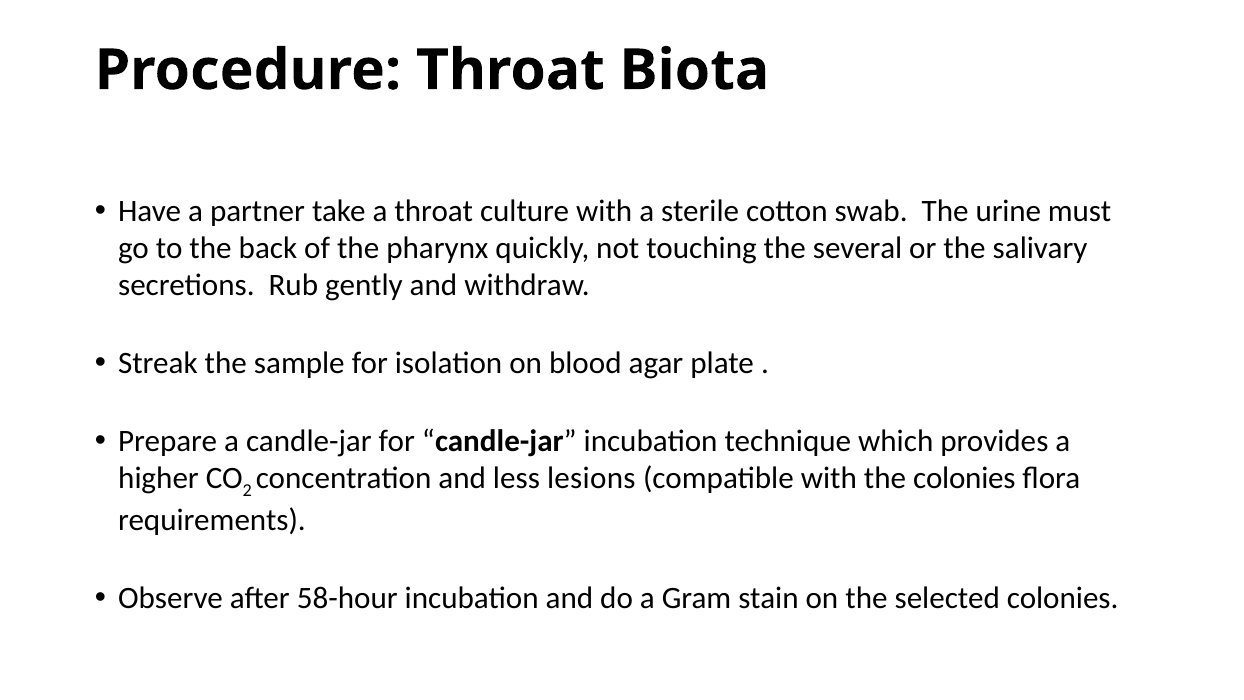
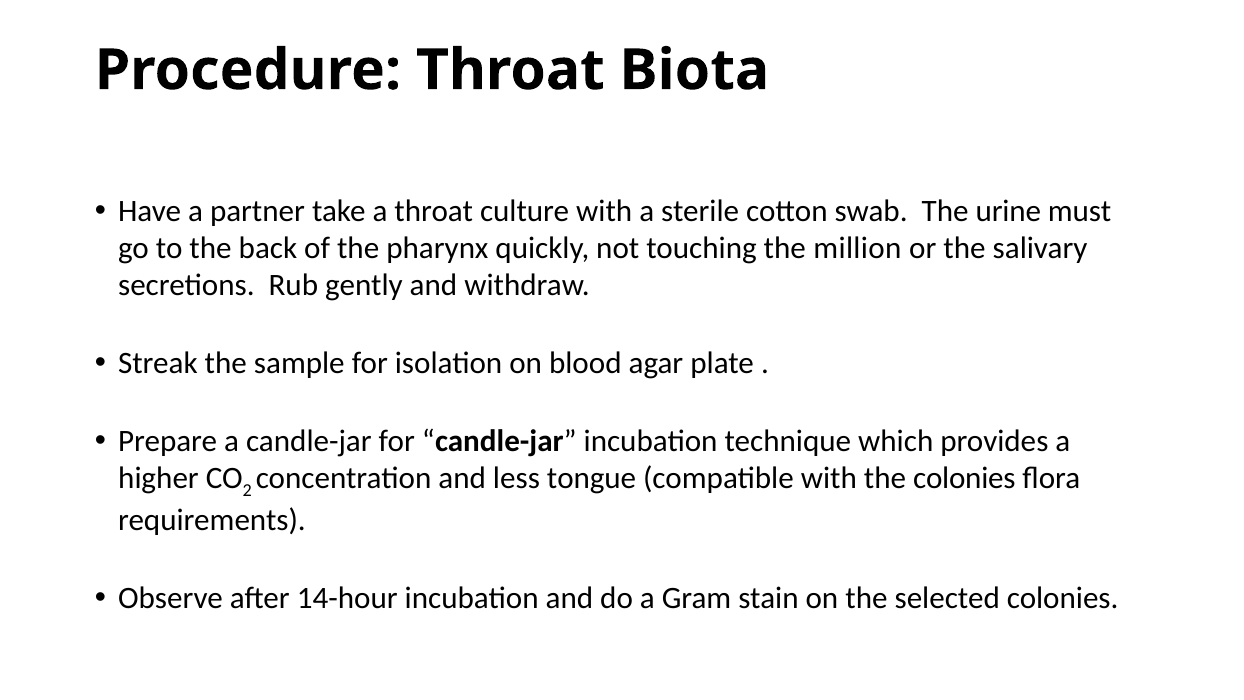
several: several -> million (857, 248)
lesions: lesions -> tongue (592, 478)
58-hour: 58-hour -> 14-hour (347, 598)
